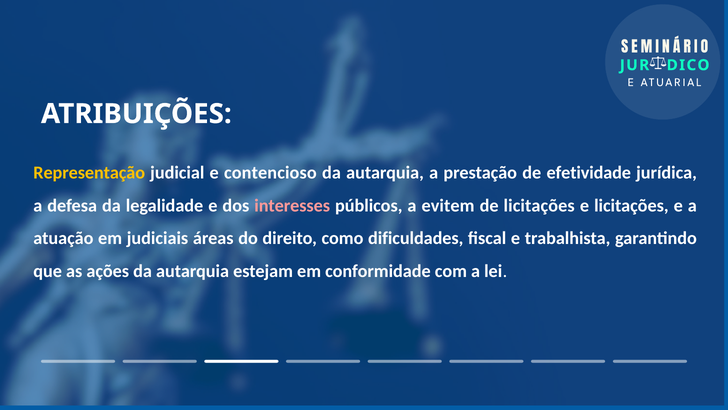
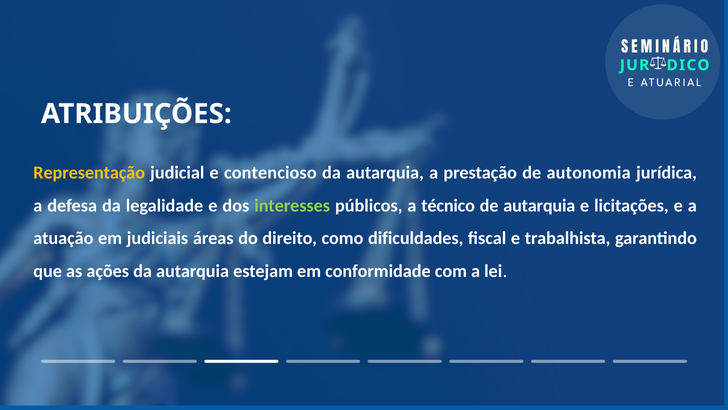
efetividade: efetividade -> autonomia (589, 173)
interesses colour: pink -> light green (292, 205)
evitem: evitem -> técnico (448, 205)
de licitações: licitações -> autarquia (539, 205)
